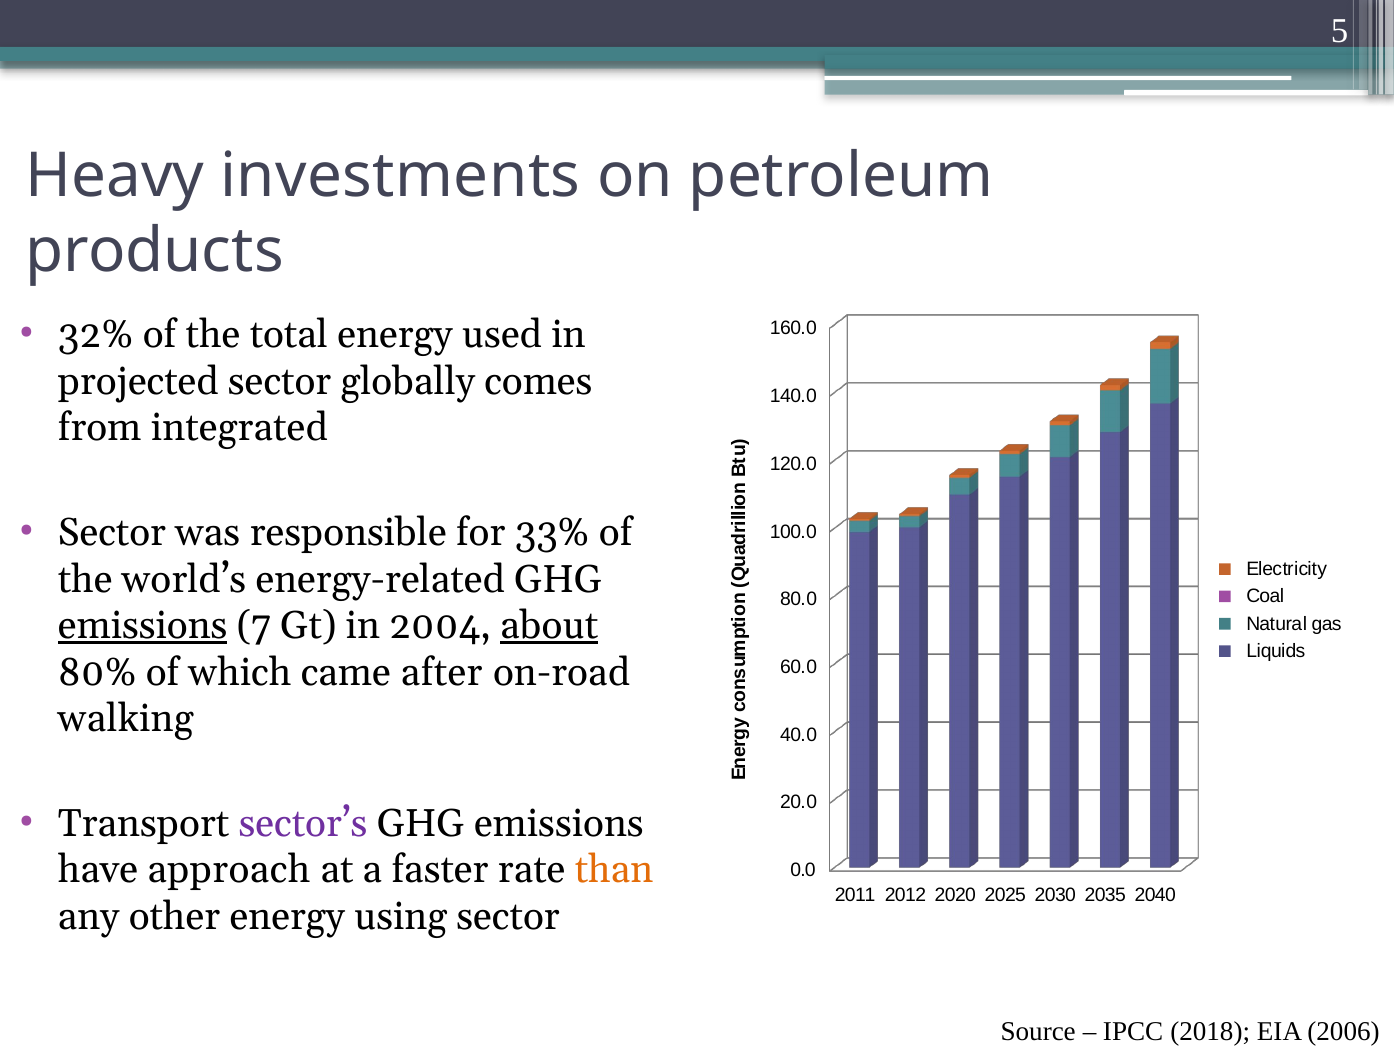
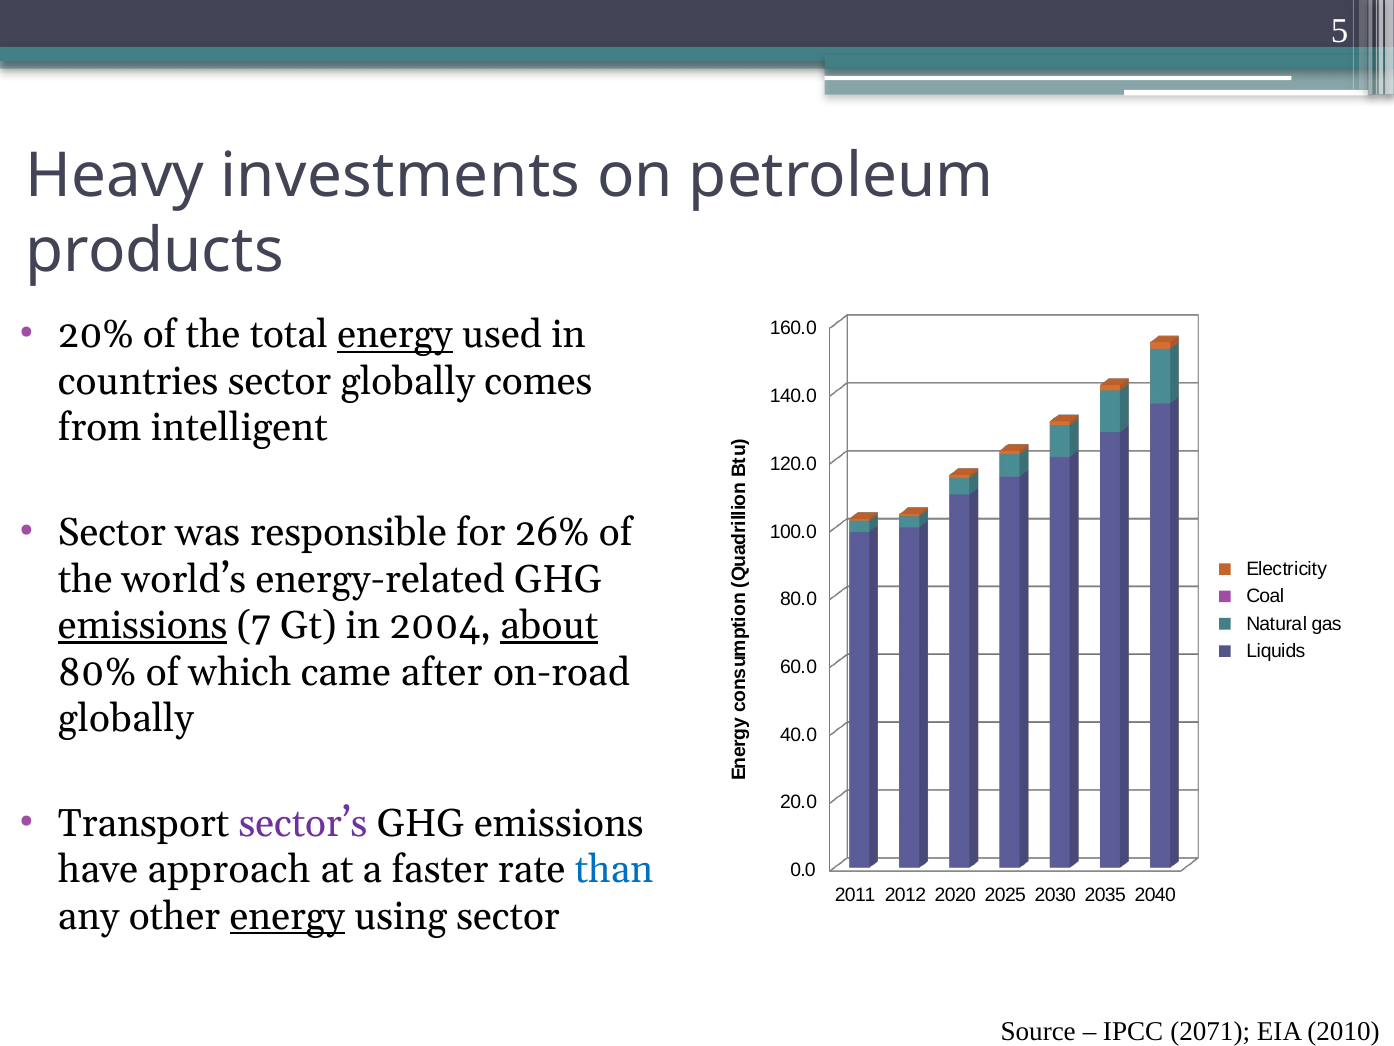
32%: 32% -> 20% (96, 335)
energy underline: none -> present (395, 335)
projected: projected -> countries (138, 381)
integrated: integrated -> intelligent (239, 428)
33%: 33% -> 26% (552, 533)
walking: walking -> globally (126, 718)
than colour: orange -> blue (614, 870)
energy underline: none -> present (287, 916)
2018: 2018 -> 2071 (1210, 1031)
2006: 2006 -> 2010 (1344, 1031)
